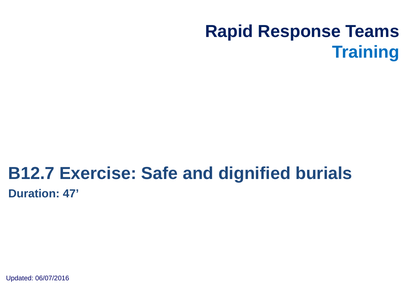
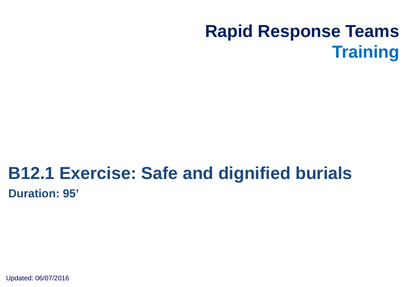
B12.7: B12.7 -> B12.1 (31, 173)
47: 47 -> 95 (71, 194)
